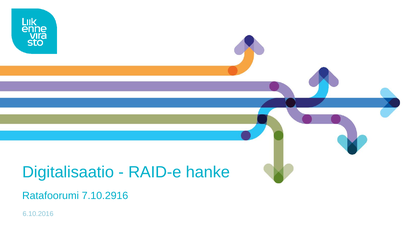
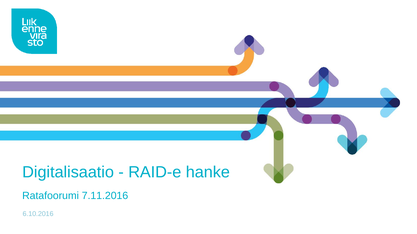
7.10.2916: 7.10.2916 -> 7.11.2016 (105, 196)
